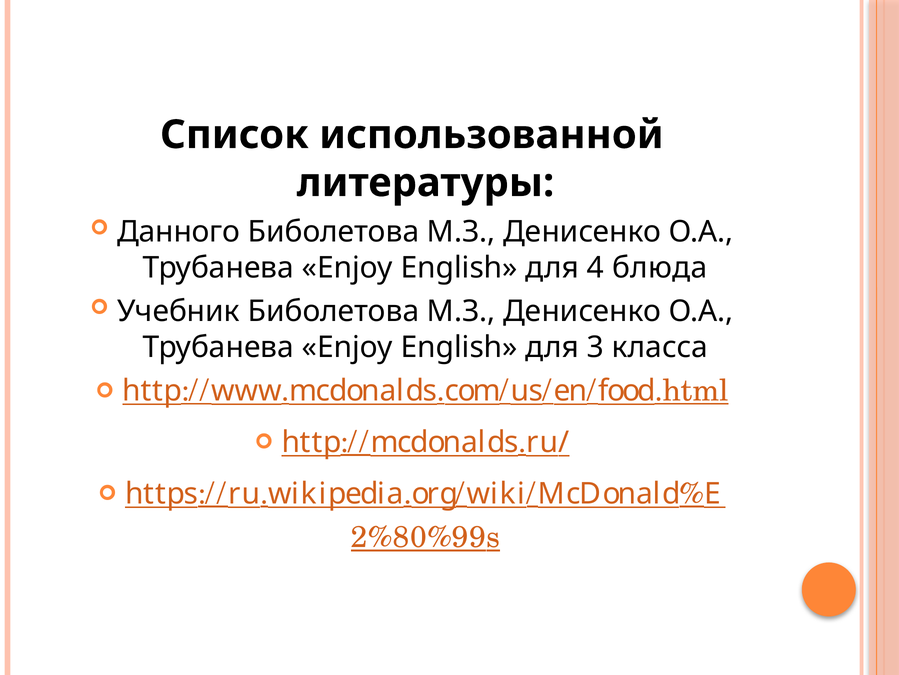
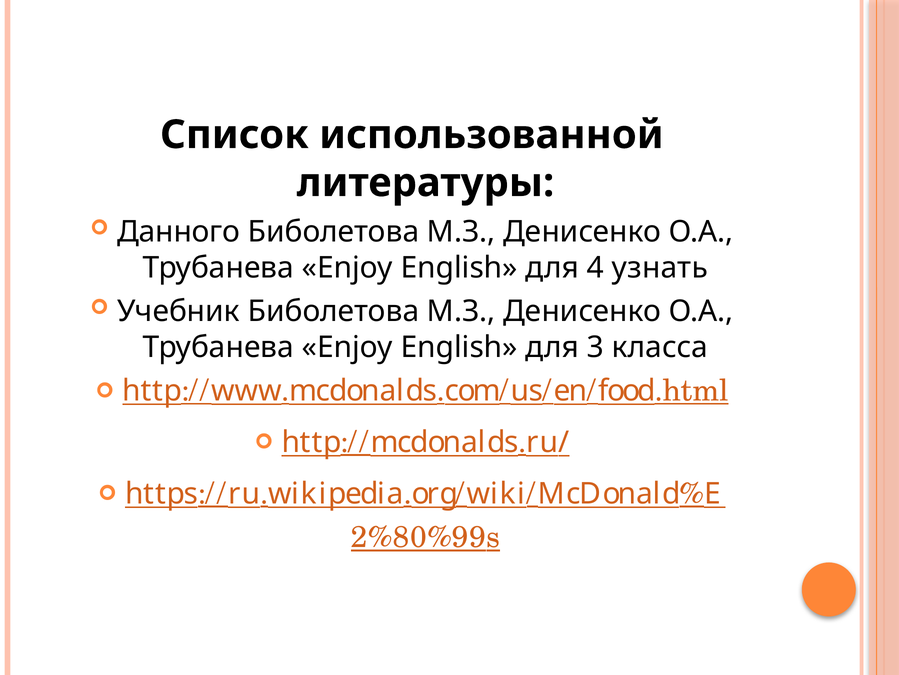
блюда: блюда -> узнать (660, 267)
